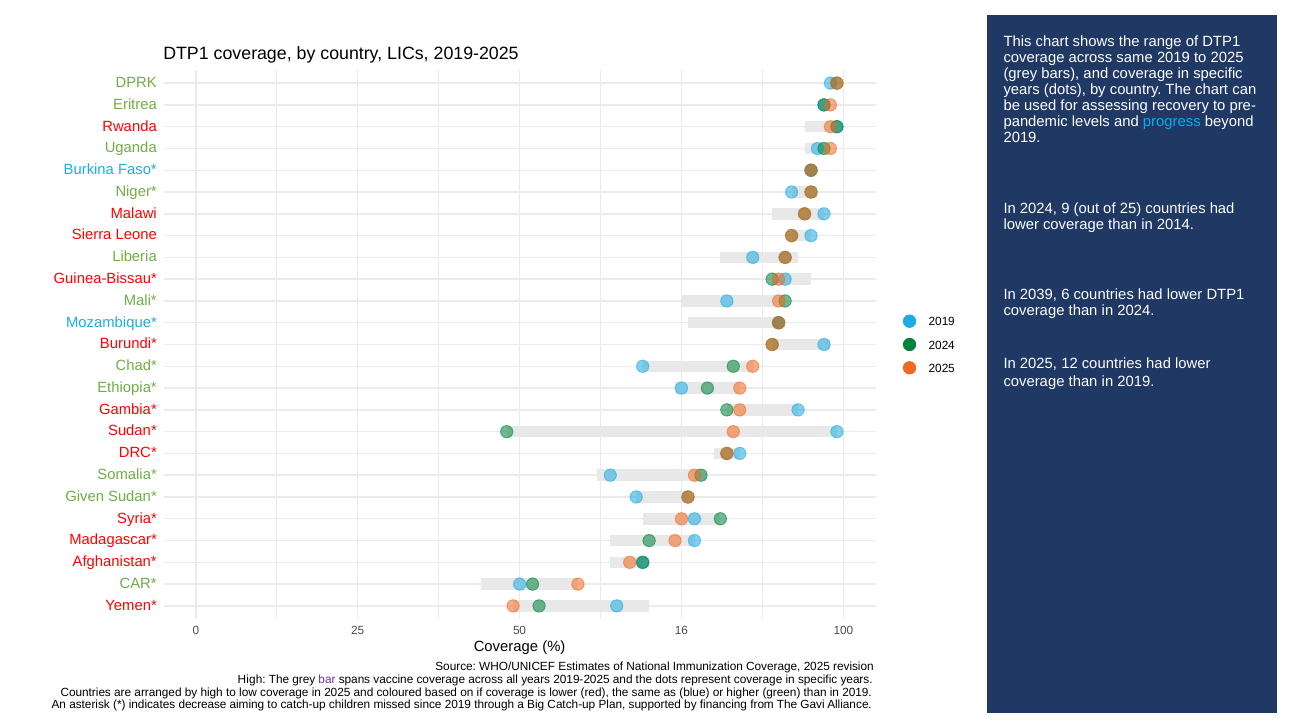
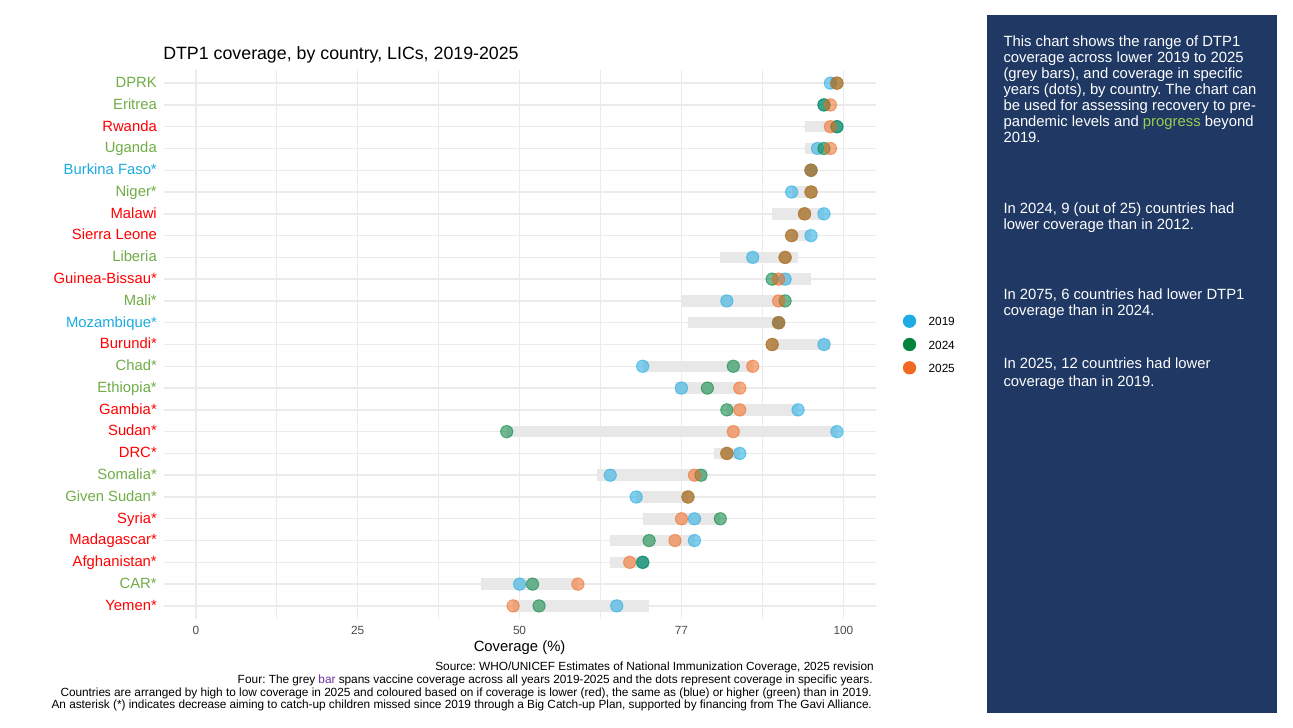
across same: same -> lower (1135, 58)
progress colour: light blue -> light green (1172, 122)
2014: 2014 -> 2012 (1175, 224)
2039: 2039 -> 2075 (1038, 294)
16: 16 -> 77 (682, 630)
High: High -> Four (252, 679)
